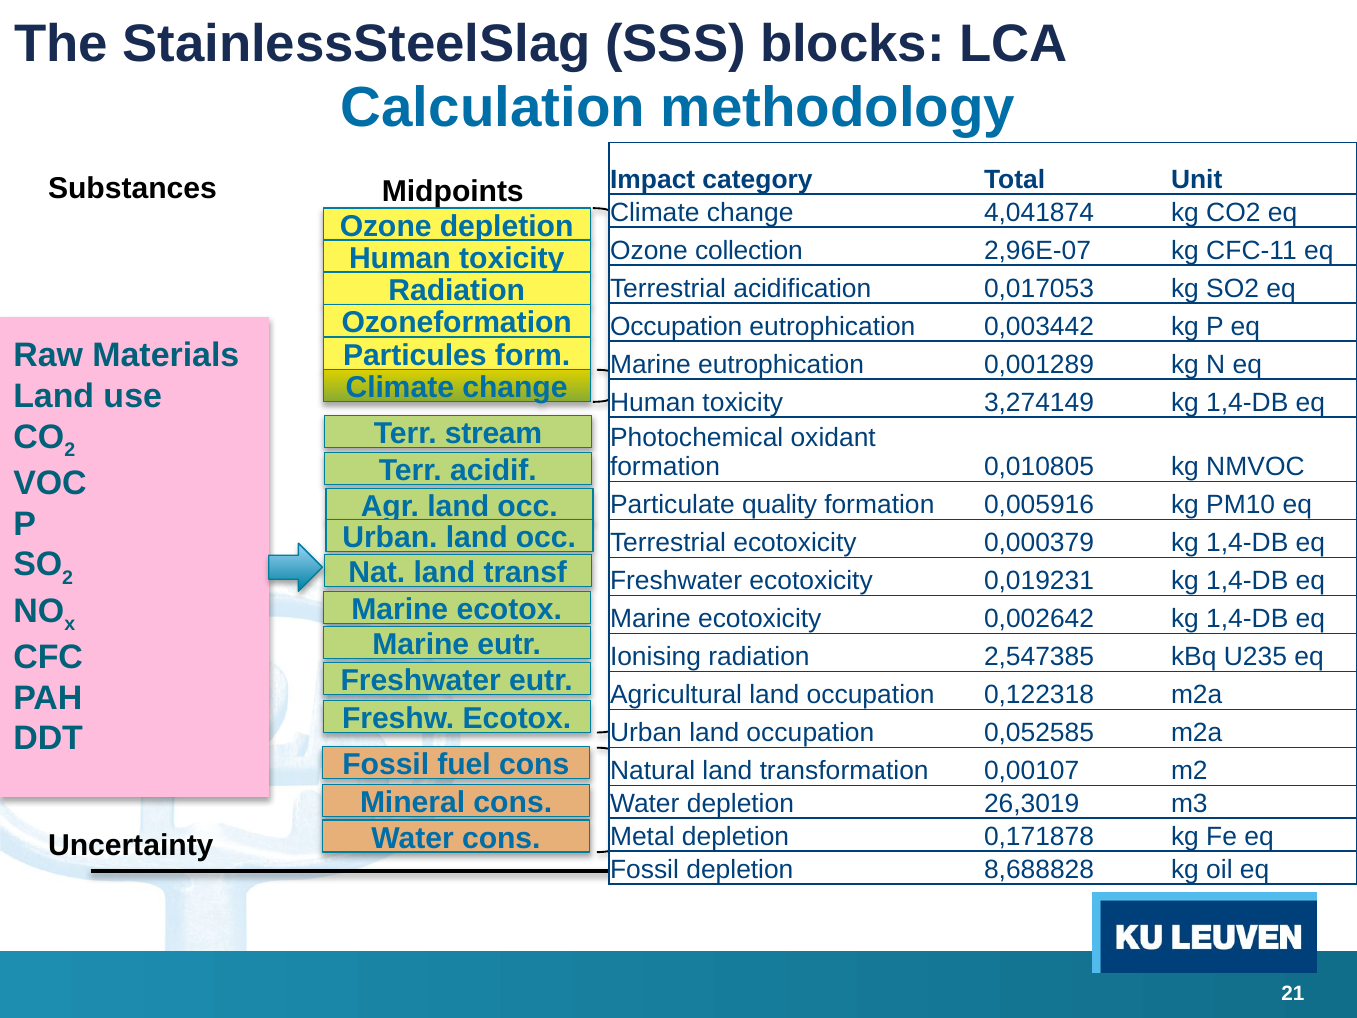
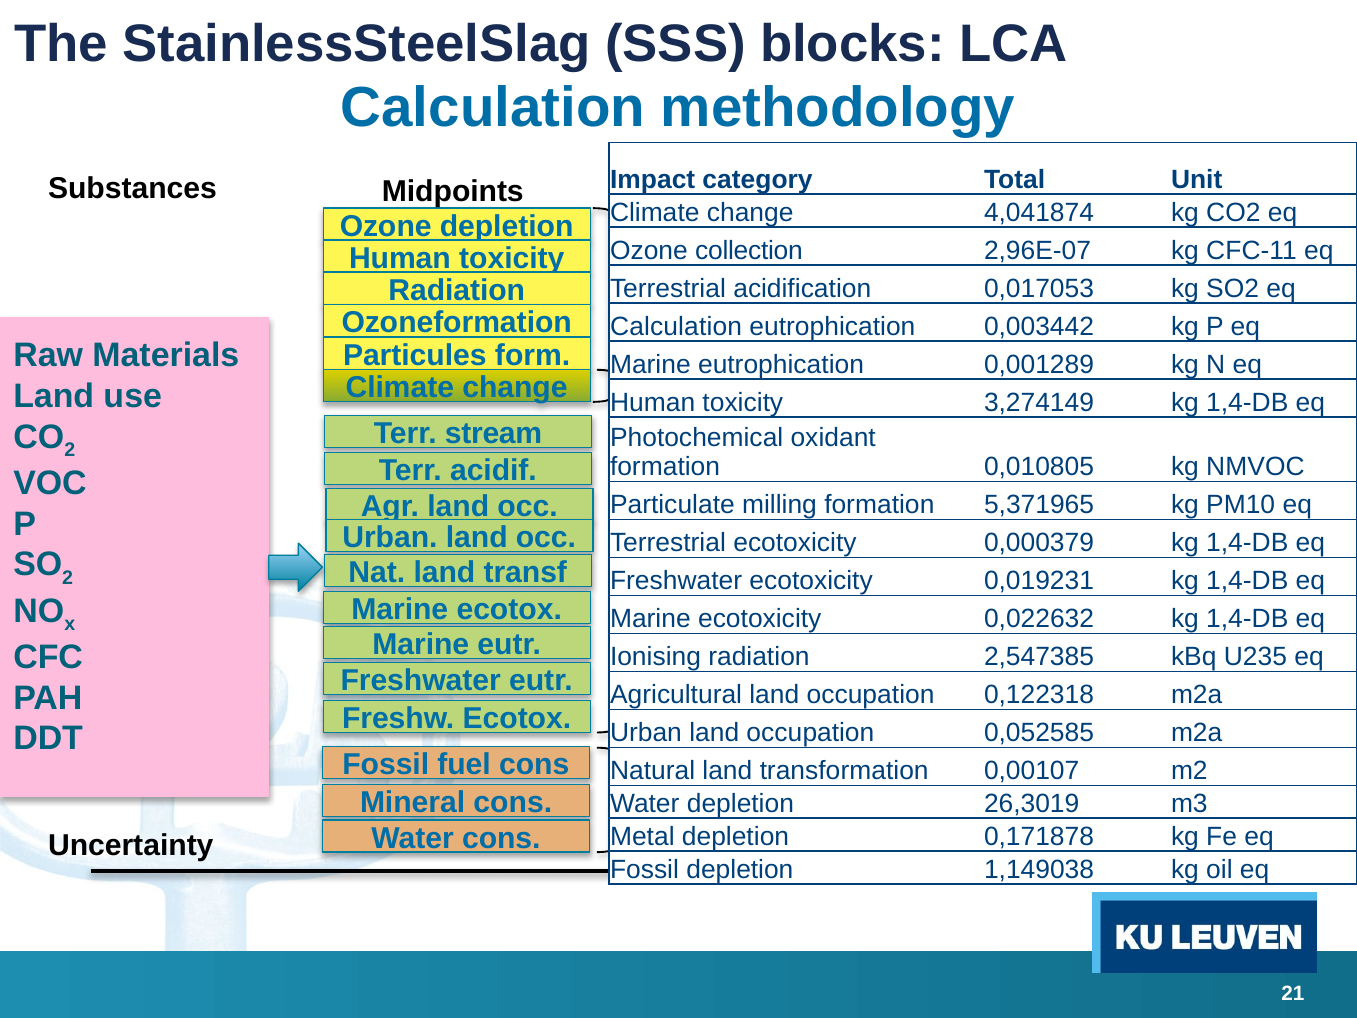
Occupation: Occupation -> Calculation (676, 326)
quality: quality -> milling (780, 505)
0,005916: 0,005916 -> 5,371965 (1039, 505)
0,002642: 0,002642 -> 0,022632 (1039, 619)
8,688828: 8,688828 -> 1,149038 (1039, 869)
